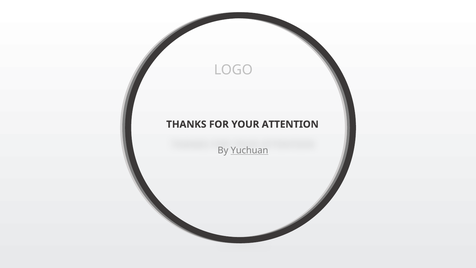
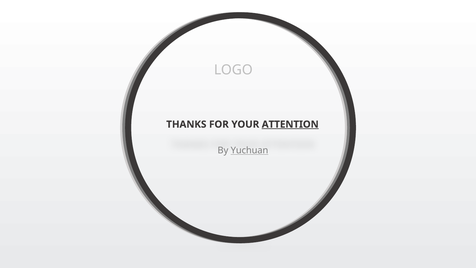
ATTENTION underline: none -> present (290, 124)
